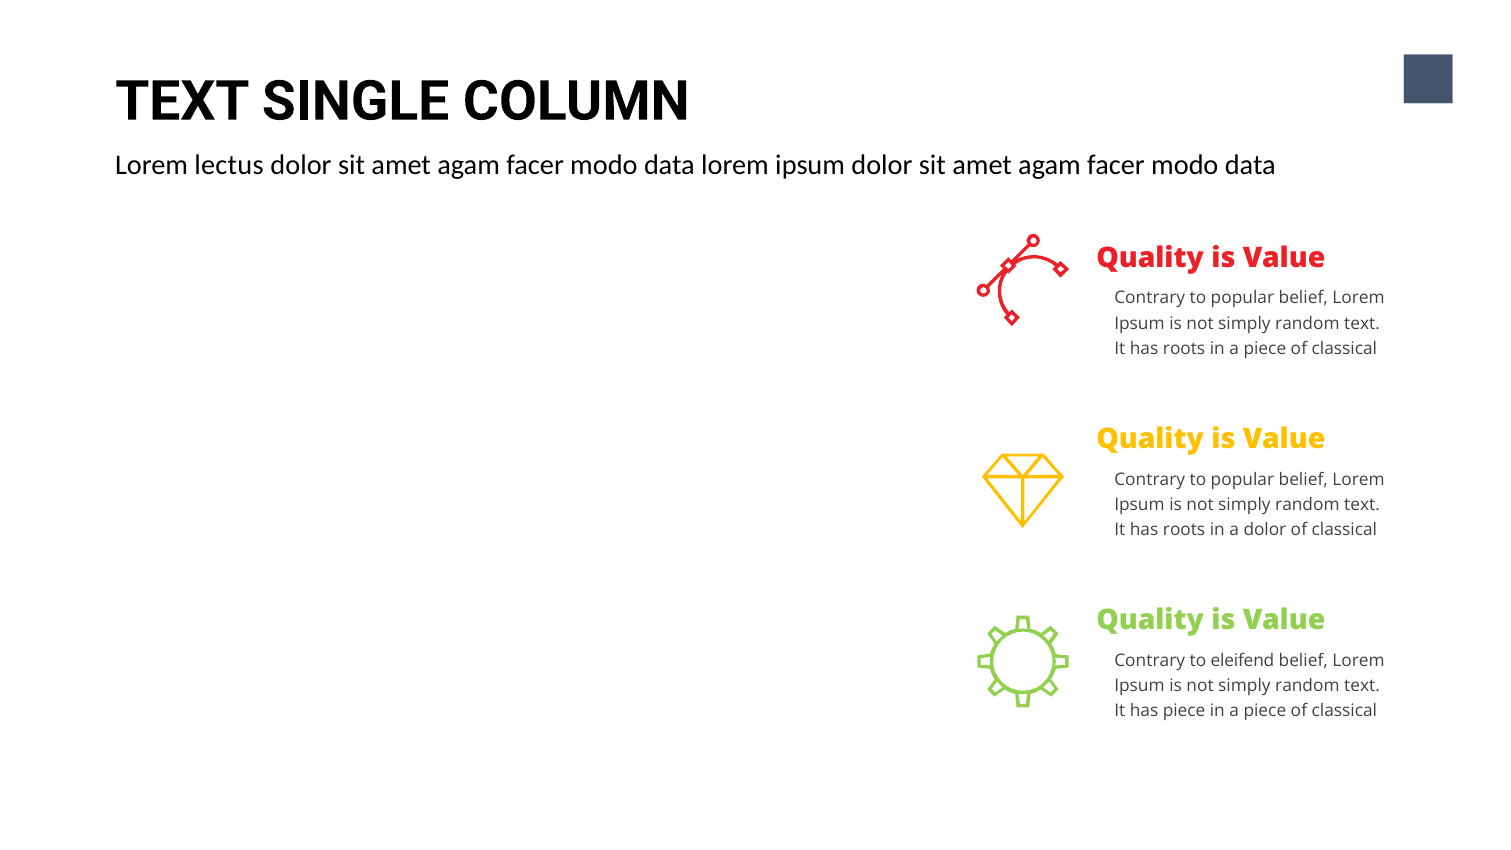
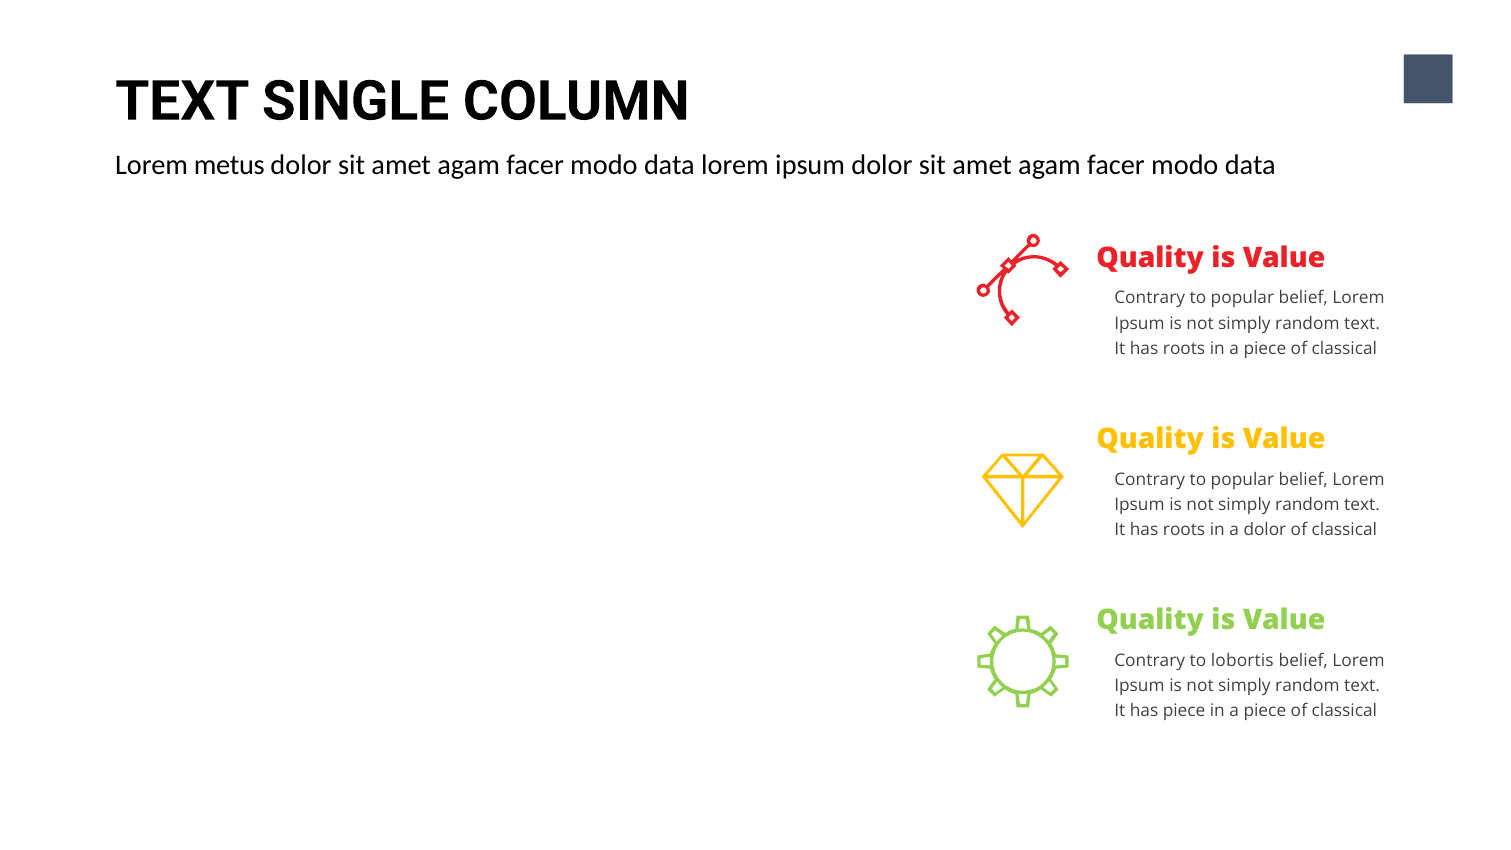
lectus: lectus -> metus (229, 165)
eleifend: eleifend -> lobortis (1242, 661)
